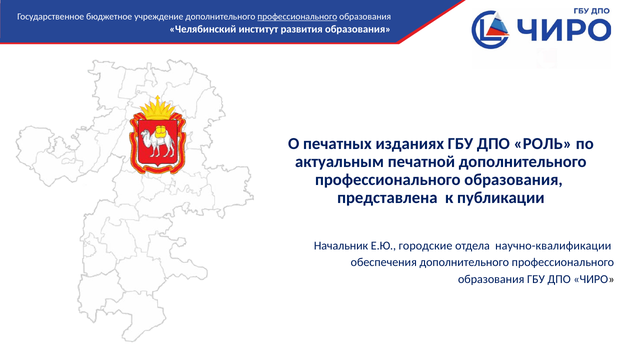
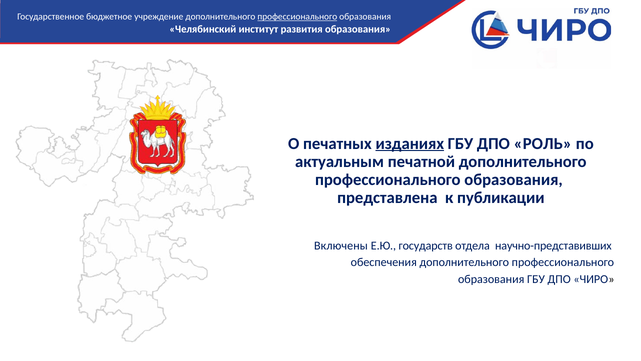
изданиях underline: none -> present (410, 143)
Начальник: Начальник -> Включены (341, 246)
городские: городские -> государств (426, 246)
научно-квалификации: научно-квалификации -> научно-представивших (553, 246)
